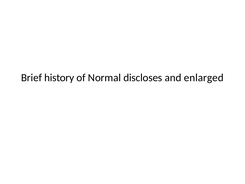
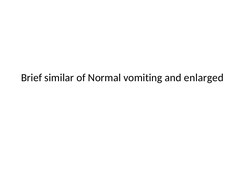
history: history -> similar (59, 78)
discloses: discloses -> vomiting (143, 78)
